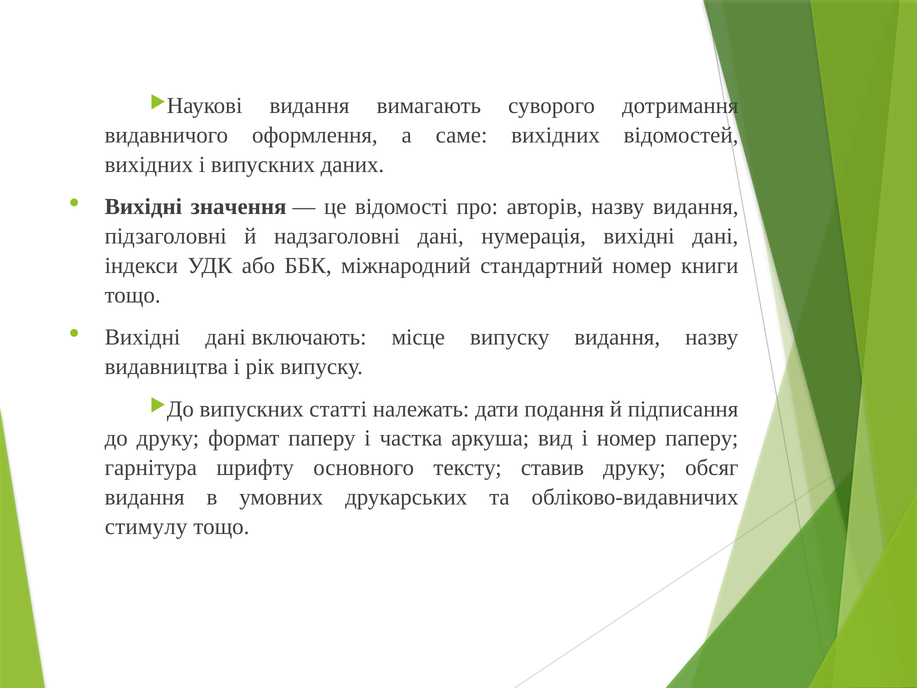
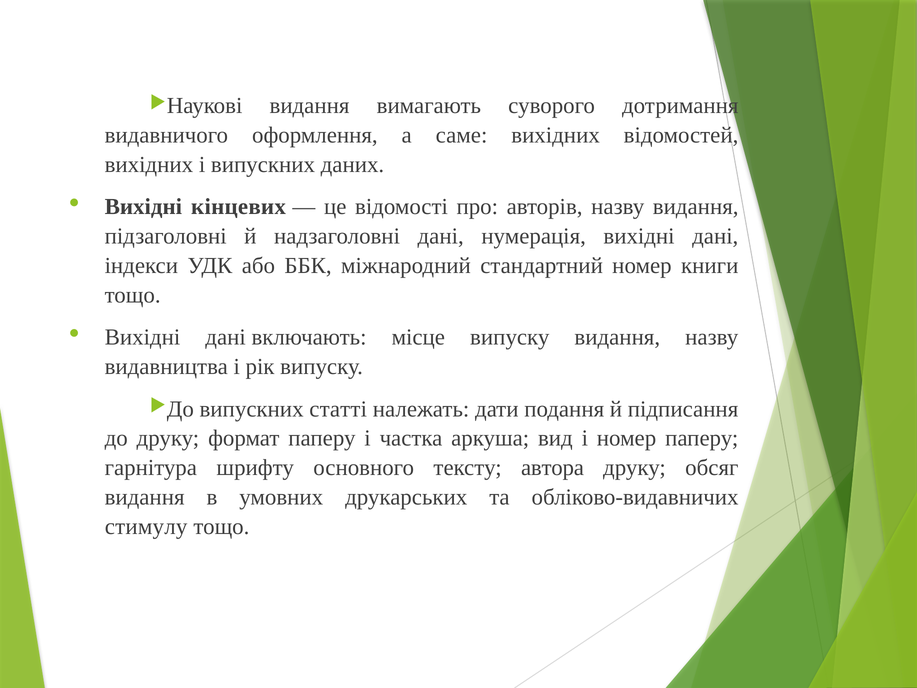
значення: значення -> кінцевих (238, 207)
ставив: ставив -> автора (553, 468)
